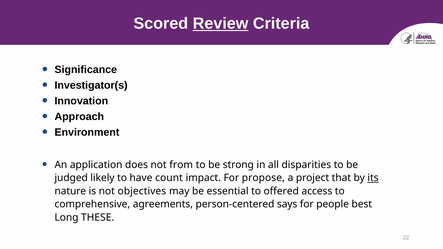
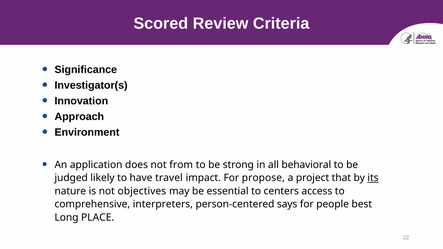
Review underline: present -> none (221, 24)
disparities: disparities -> behavioral (306, 165)
count: count -> travel (169, 178)
offered: offered -> centers (281, 191)
agreements: agreements -> interpreters (163, 204)
THESE: THESE -> PLACE (98, 218)
